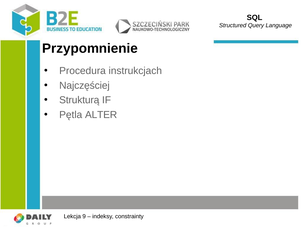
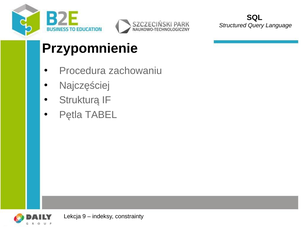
instrukcjach: instrukcjach -> zachowaniu (135, 71)
ALTER: ALTER -> TABEL (101, 115)
